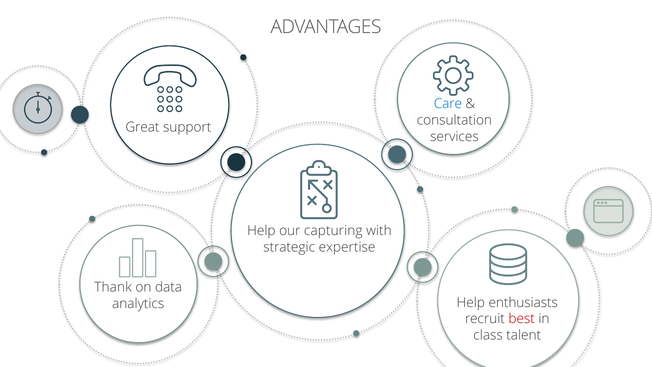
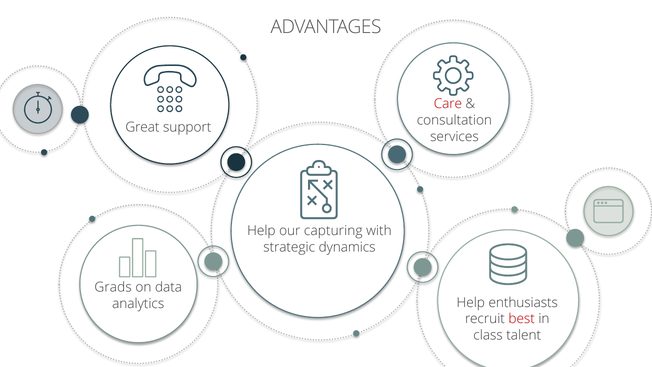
Care colour: blue -> red (448, 104)
expertise: expertise -> dynamics (347, 247)
Thank: Thank -> Grads (113, 287)
